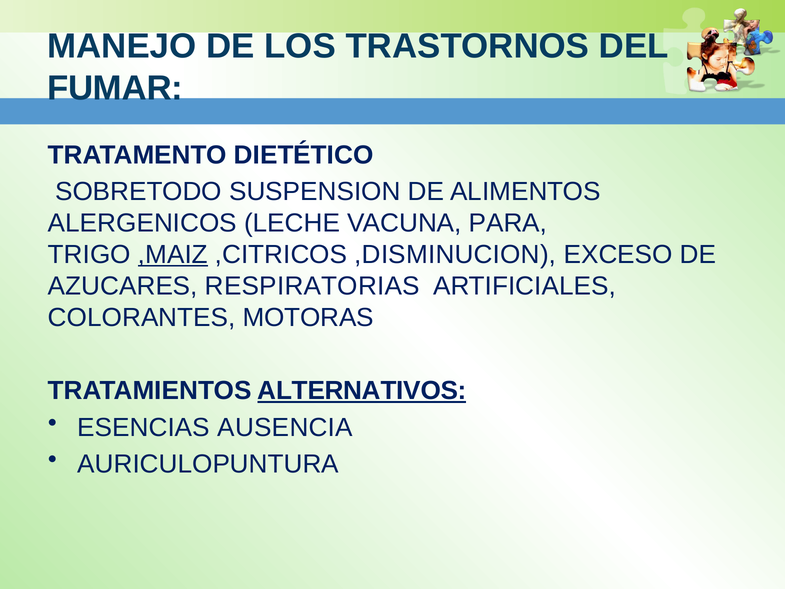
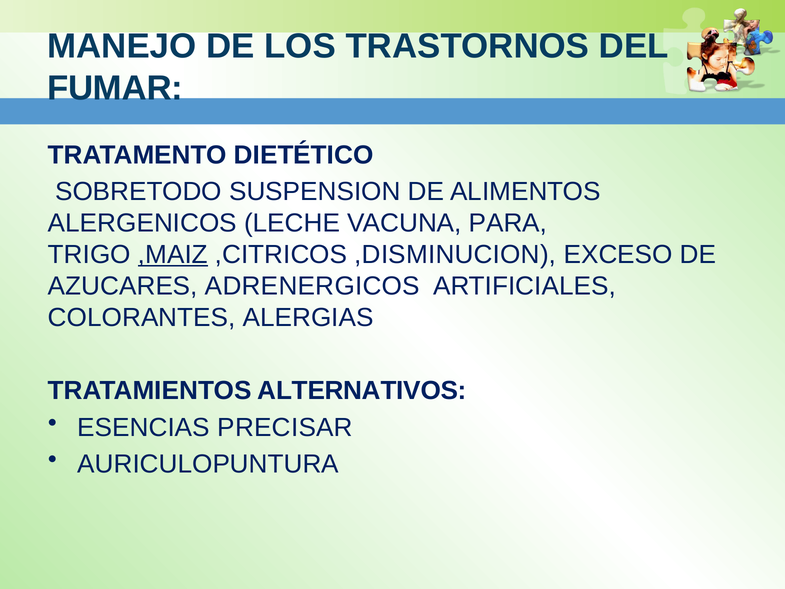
RESPIRATORIAS: RESPIRATORIAS -> ADRENERGICOS (312, 286)
MOTORAS: MOTORAS -> ALERGIAS (308, 317)
ALTERNATIVOS underline: present -> none (362, 391)
AUSENCIA: AUSENCIA -> PRECISAR (285, 427)
